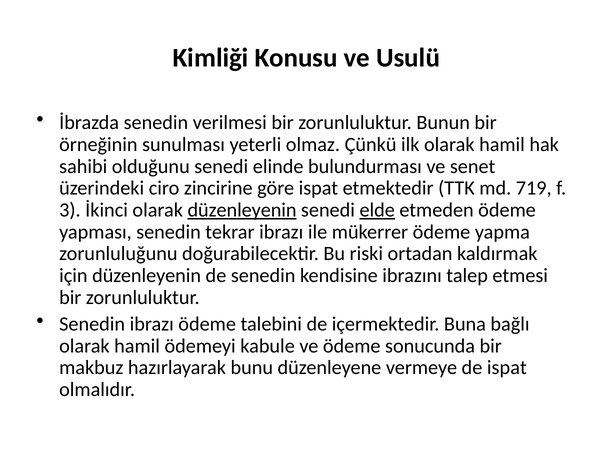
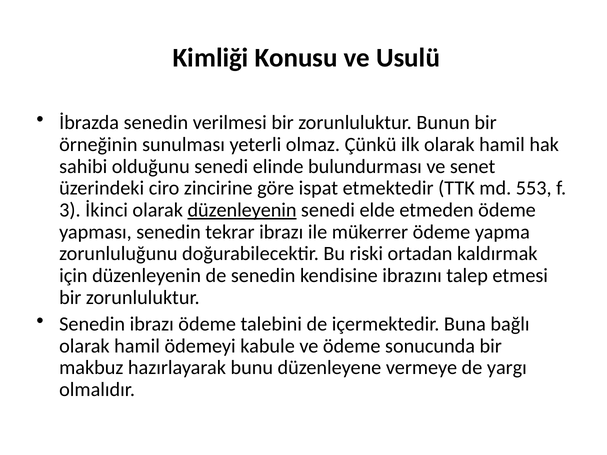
719: 719 -> 553 (534, 188)
elde underline: present -> none (377, 210)
de ispat: ispat -> yargı (507, 368)
